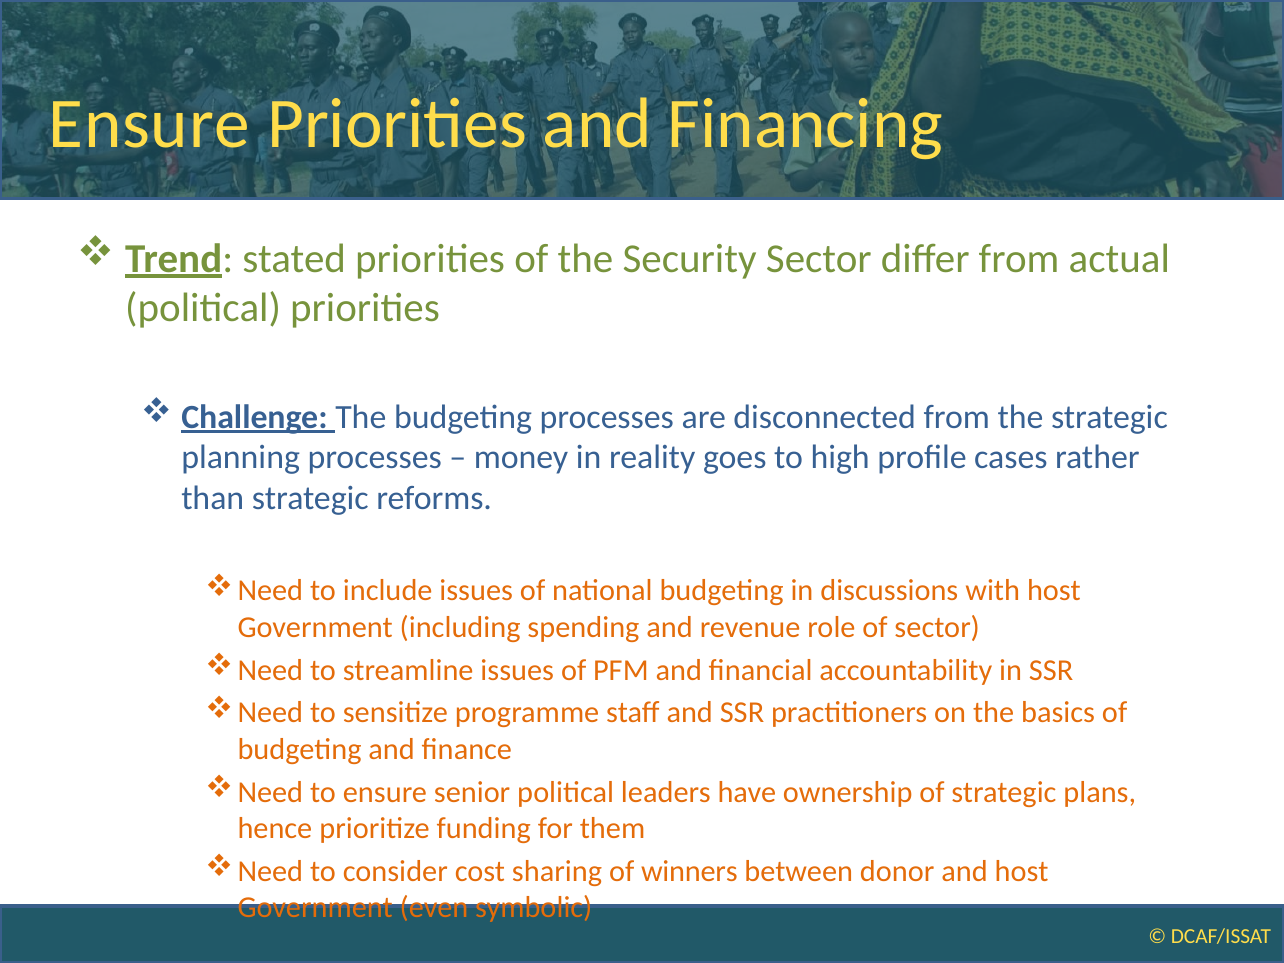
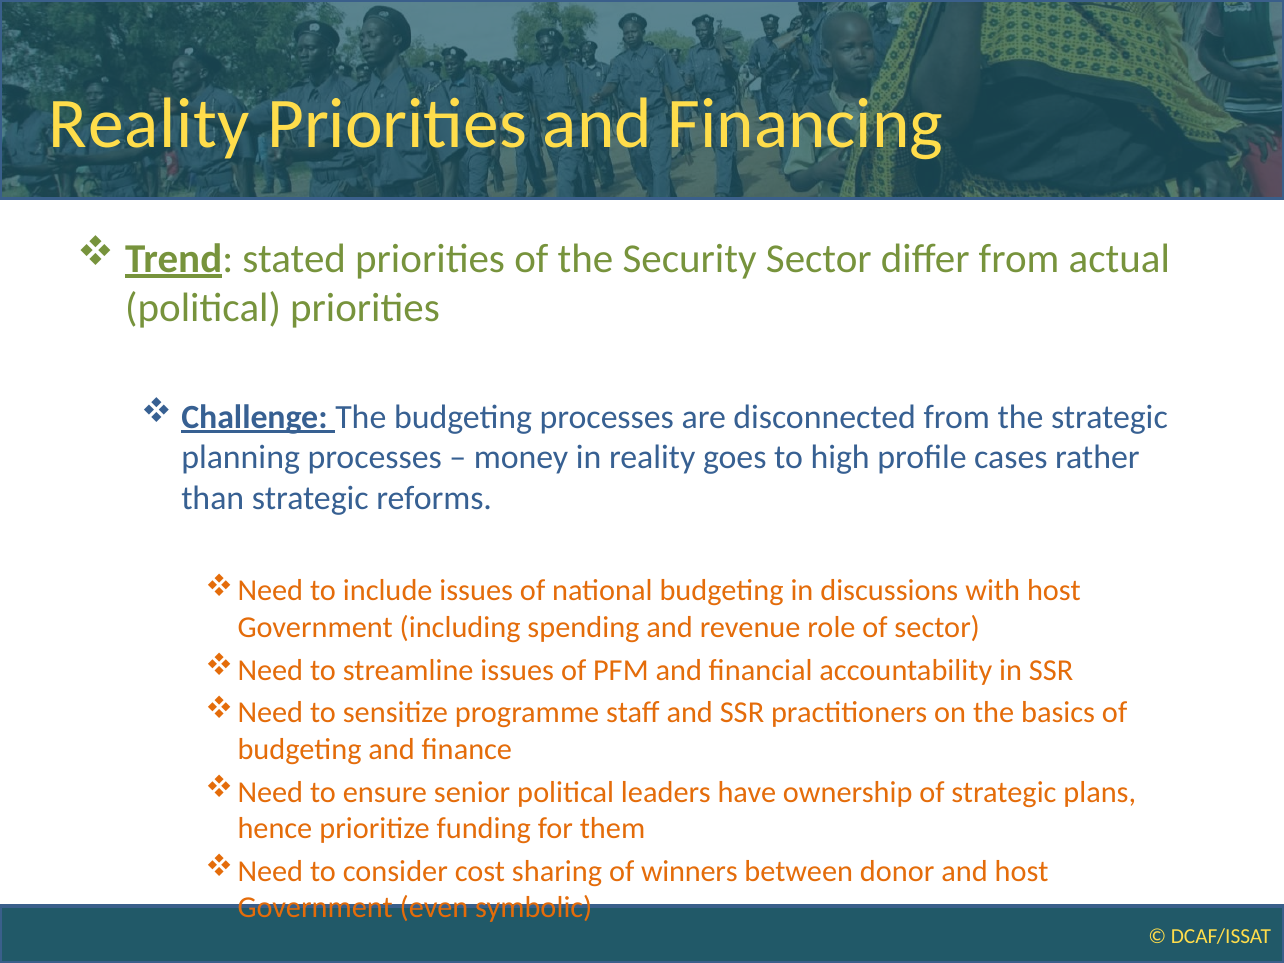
Ensure: Ensure -> Reality (149, 124)
